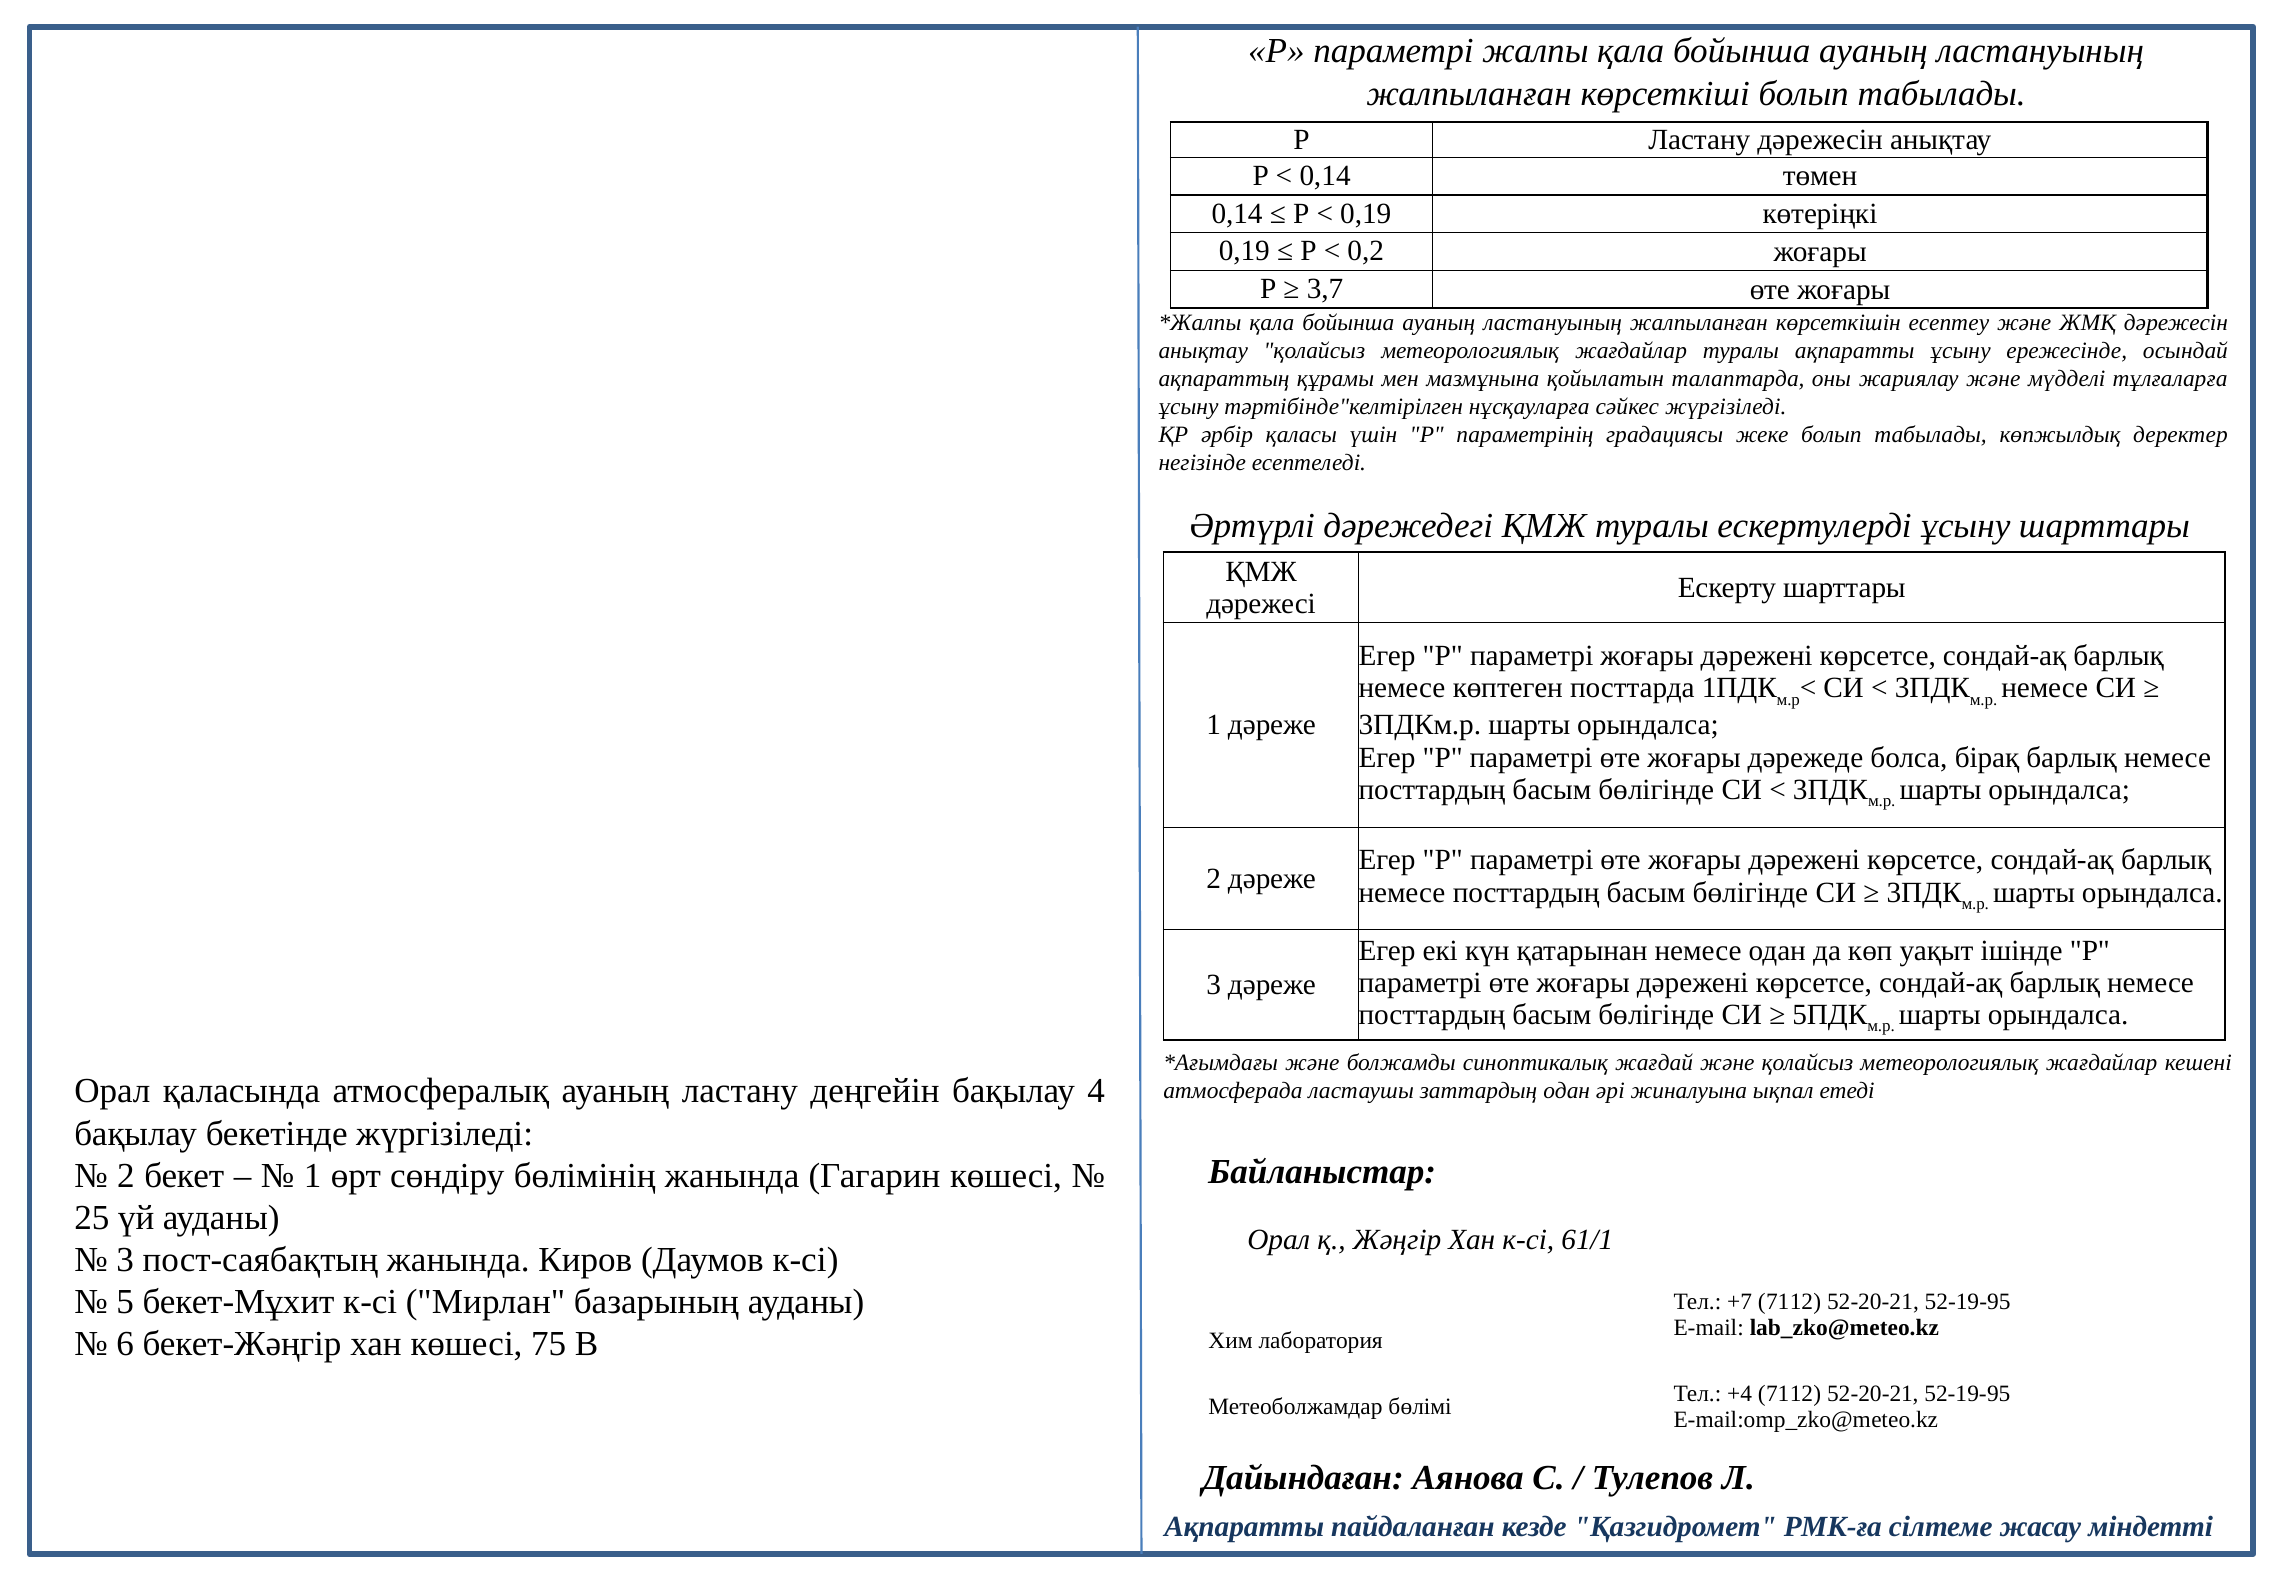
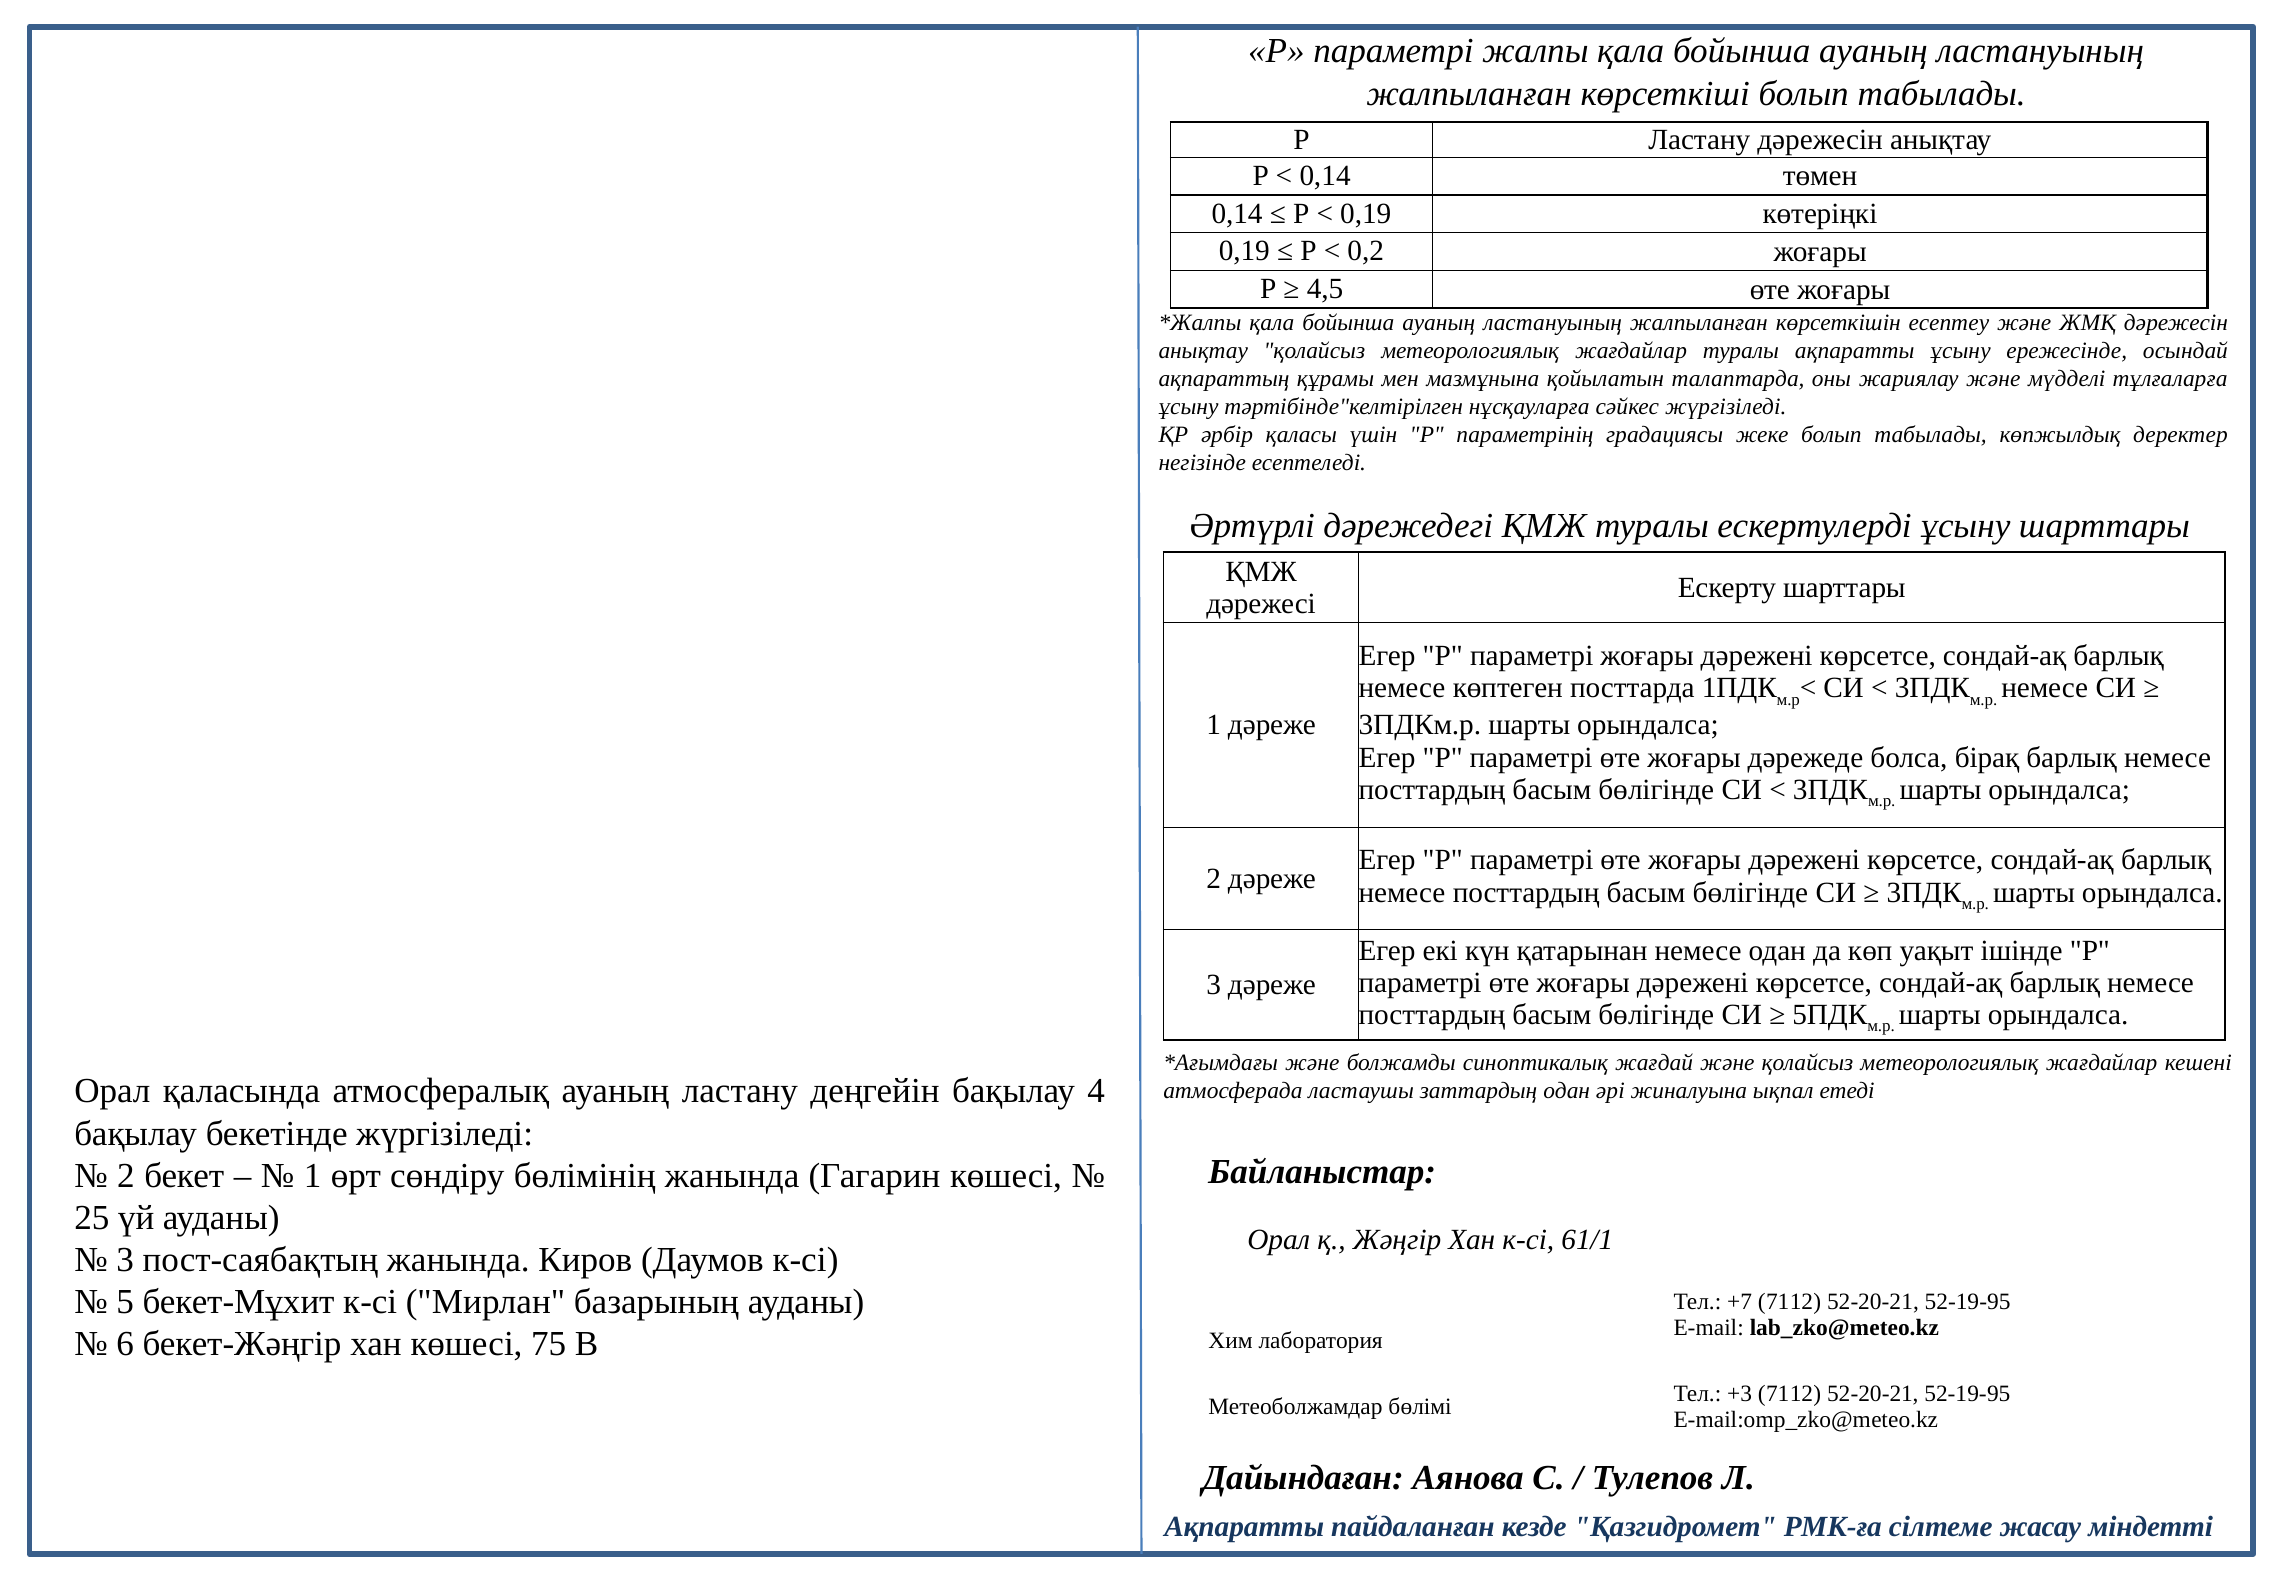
3,7: 3,7 -> 4,5 (1325, 289)
+4: +4 -> +3 (1740, 1393)
